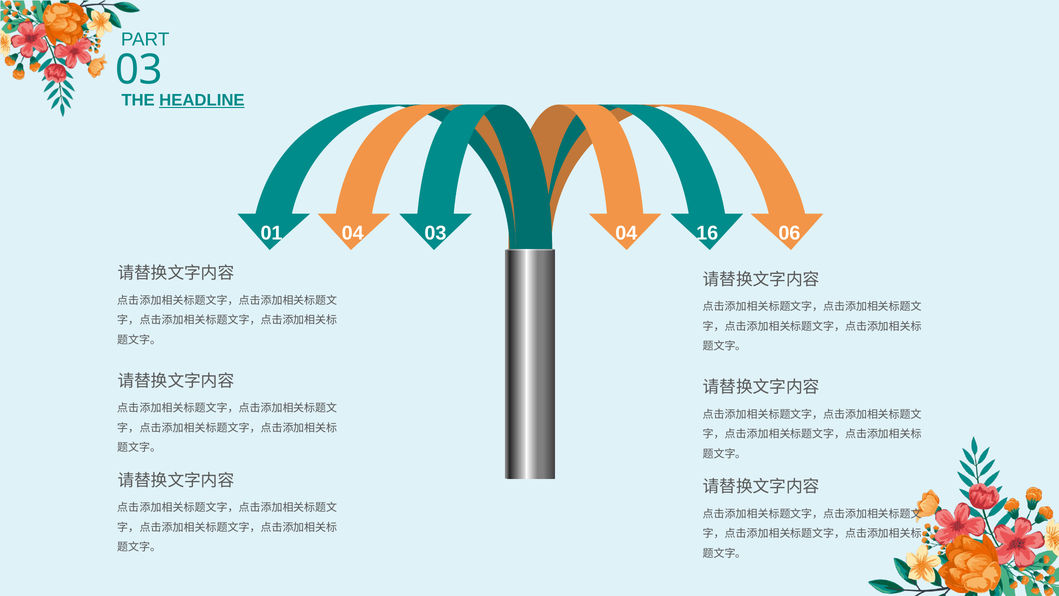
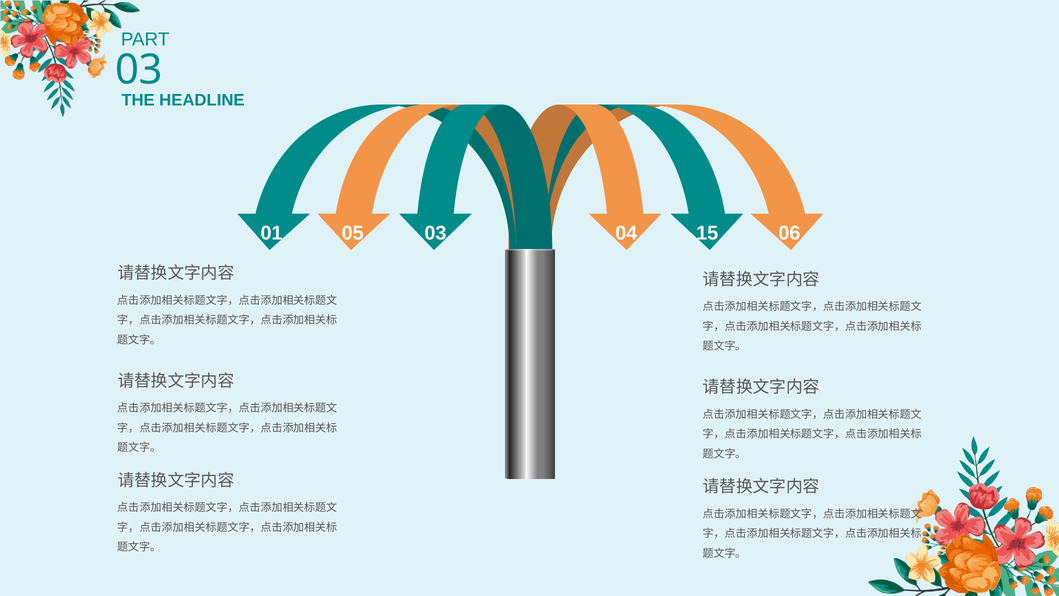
HEADLINE underline: present -> none (202, 100)
01 04: 04 -> 05 (353, 233)
16: 16 -> 15 (707, 233)
